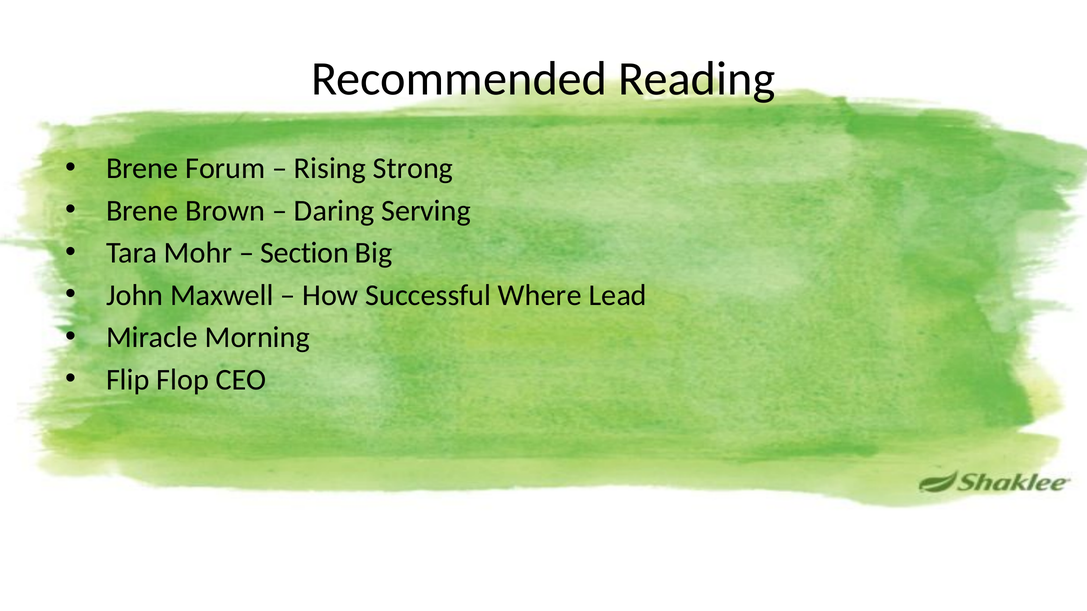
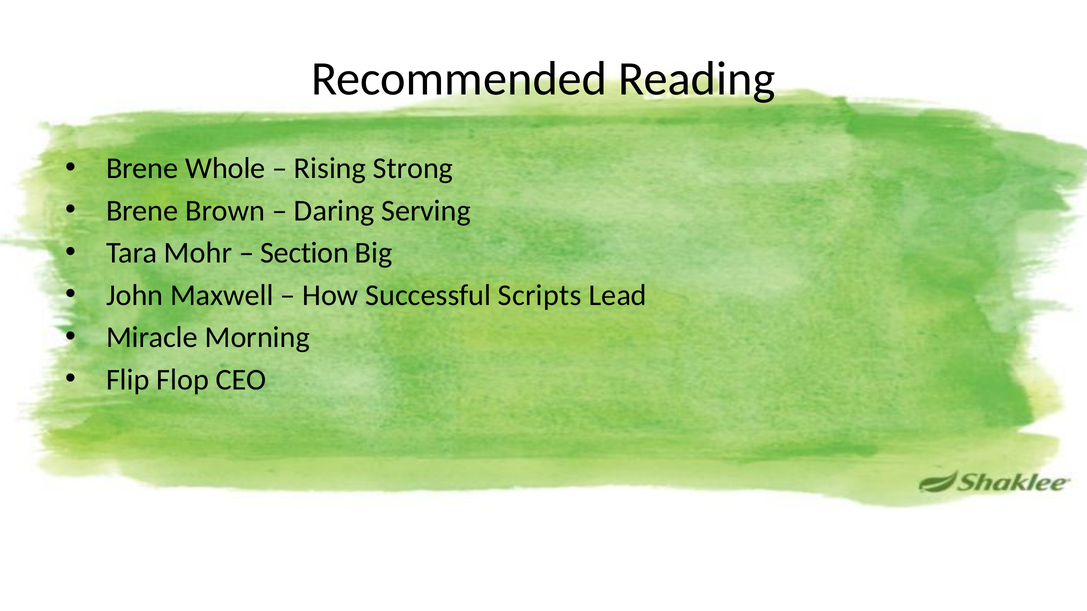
Forum: Forum -> Whole (225, 168)
Where: Where -> Scripts (540, 295)
